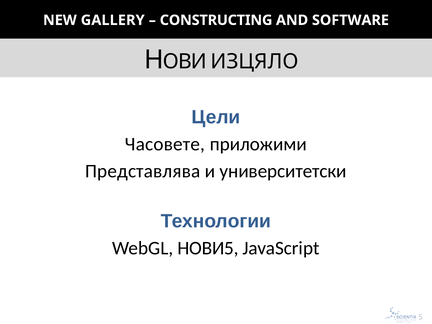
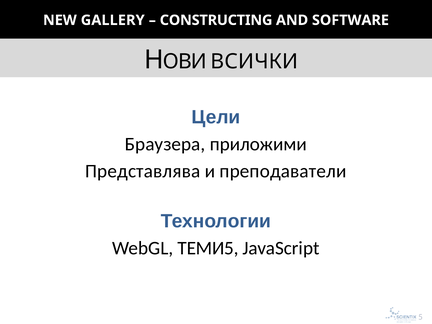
ИЗЦЯЛО: ИЗЦЯЛО -> ВСИЧКИ (254, 61)
Часовете: Часовете -> Браузера (165, 144)
университетски: университетски -> преподаватели (283, 171)
НОВИ5: НОВИ5 -> ТЕМИ5 (208, 248)
